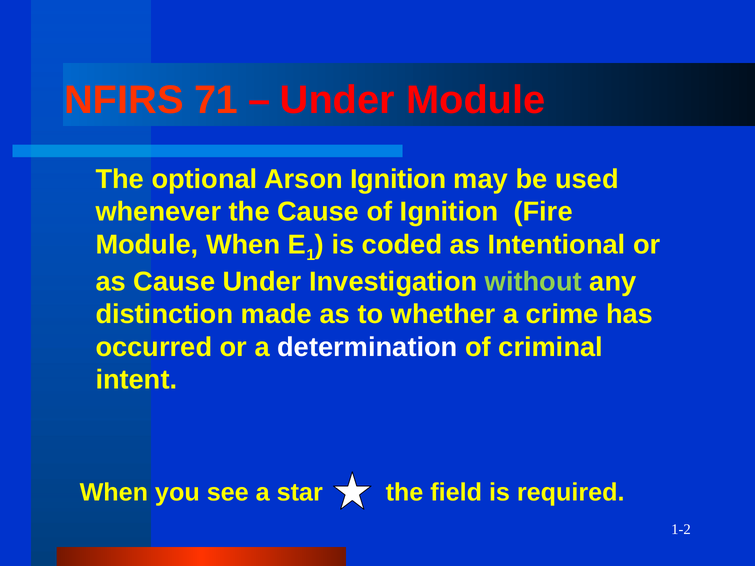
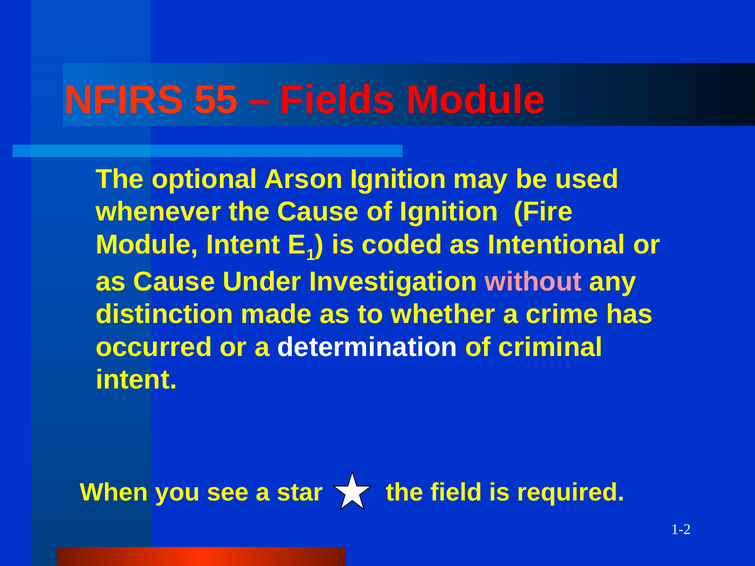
71: 71 -> 55 (216, 100)
Under: Under -> Fields (337, 100)
Module When: When -> Intent (243, 245)
without colour: light green -> pink (533, 282)
